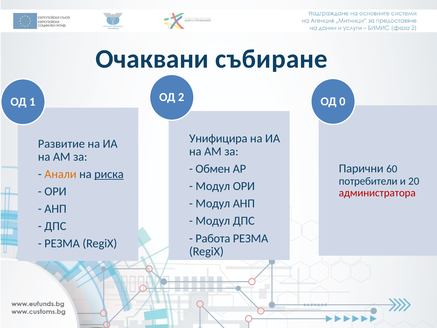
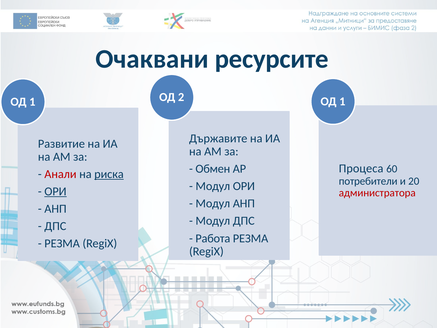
събиране: събиране -> ресурсите (272, 59)
0: 0 -> 1 (342, 101)
Унифицира: Унифицира -> Държавите (218, 138)
Парични: Парични -> Процеса (361, 169)
Анали colour: orange -> red (60, 174)
ОРИ underline: none -> present (55, 191)
